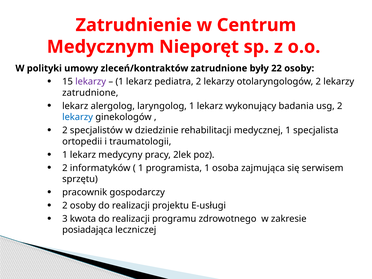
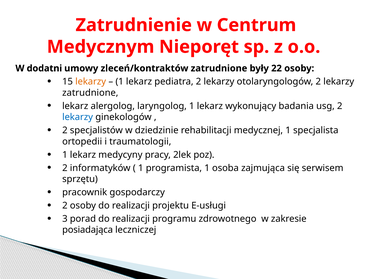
polityki: polityki -> dodatni (44, 68)
lekarzy colour: purple -> orange (91, 82)
kwota: kwota -> porad (83, 219)
